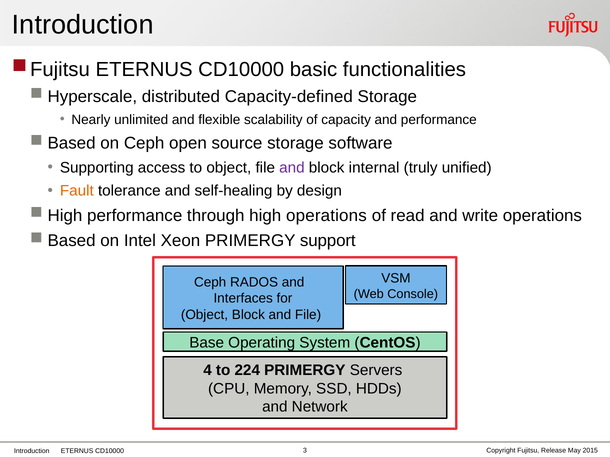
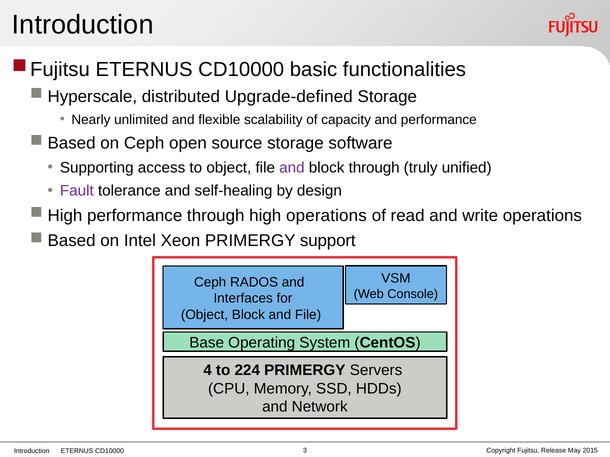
Capacity-defined: Capacity-defined -> Upgrade-defined (289, 97)
block internal: internal -> through (374, 168)
Fault colour: orange -> purple (77, 191)
